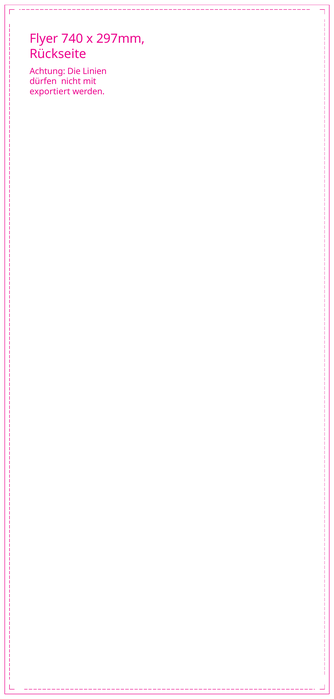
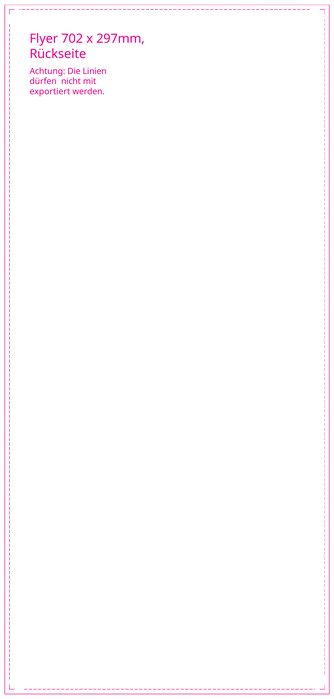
740: 740 -> 702 (72, 39)
